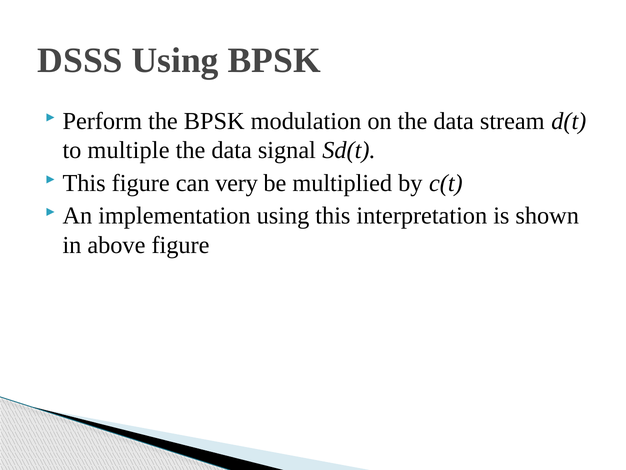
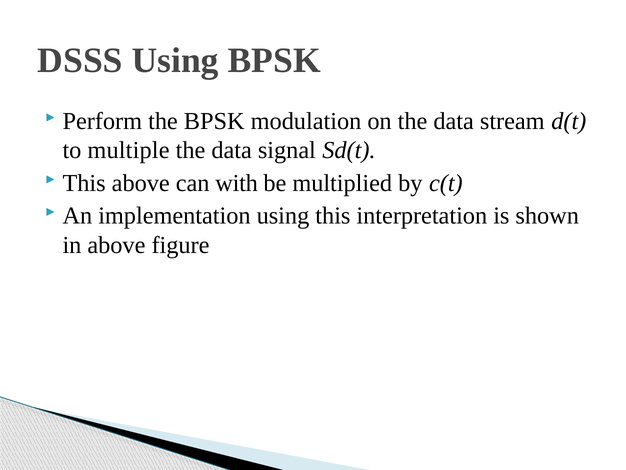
This figure: figure -> above (141, 183)
very: very -> with (237, 183)
